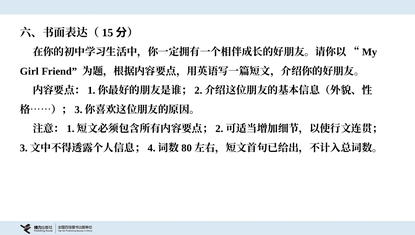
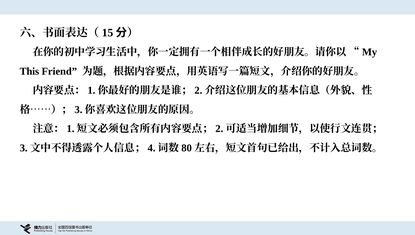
Girl: Girl -> This (29, 71)
